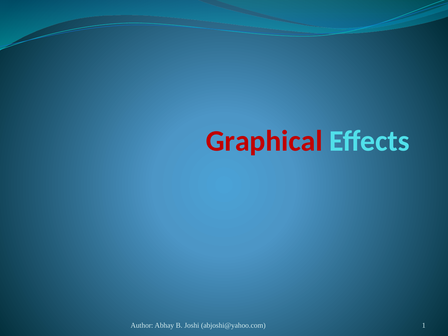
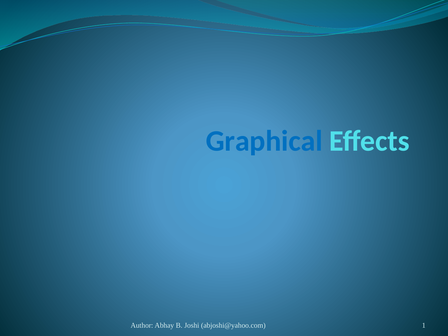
Graphical colour: red -> blue (264, 141)
